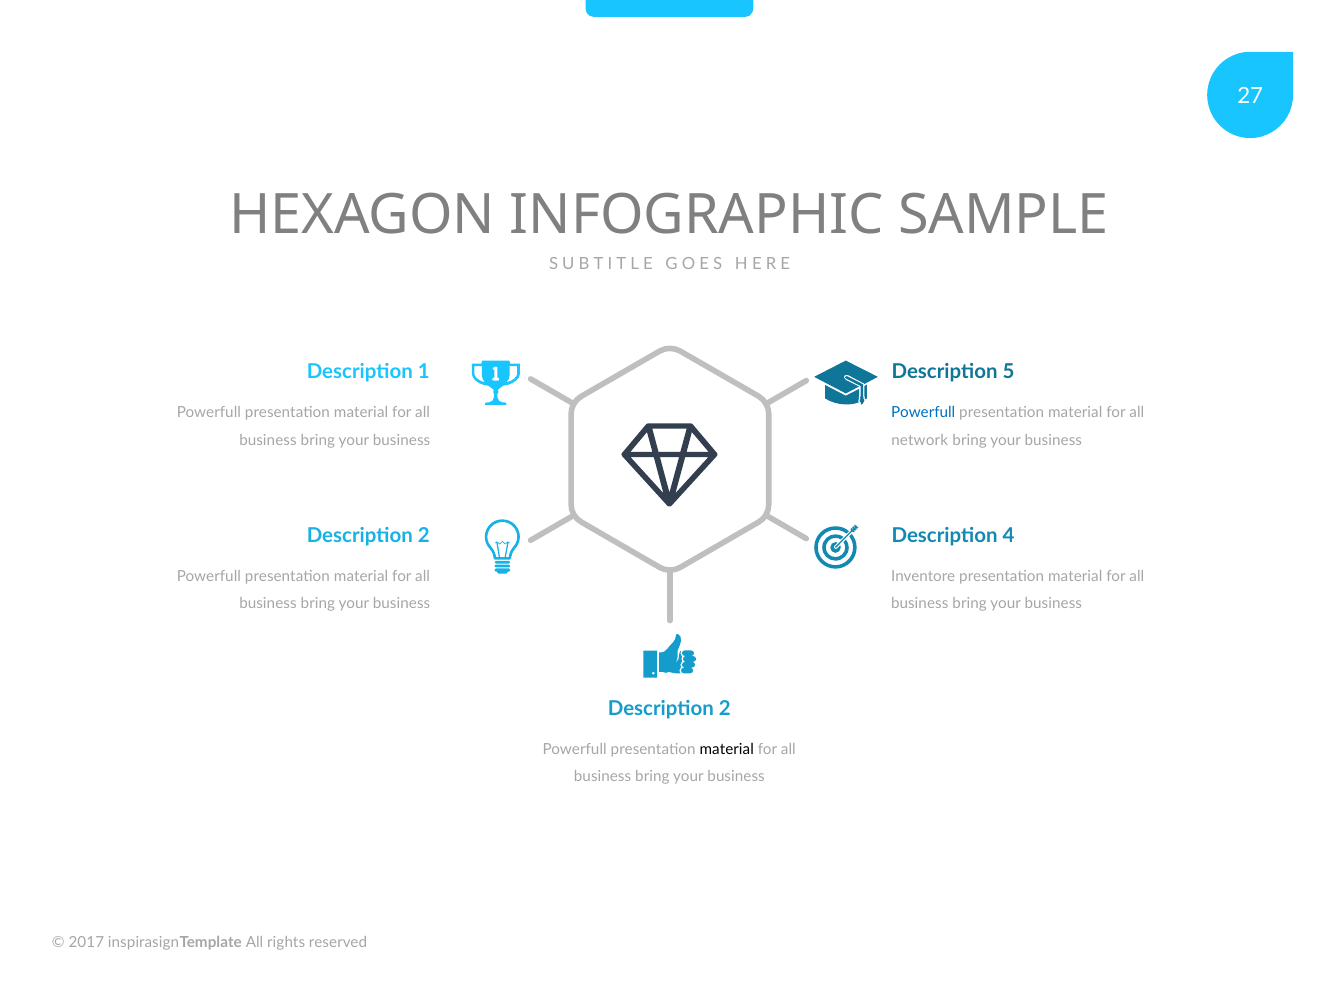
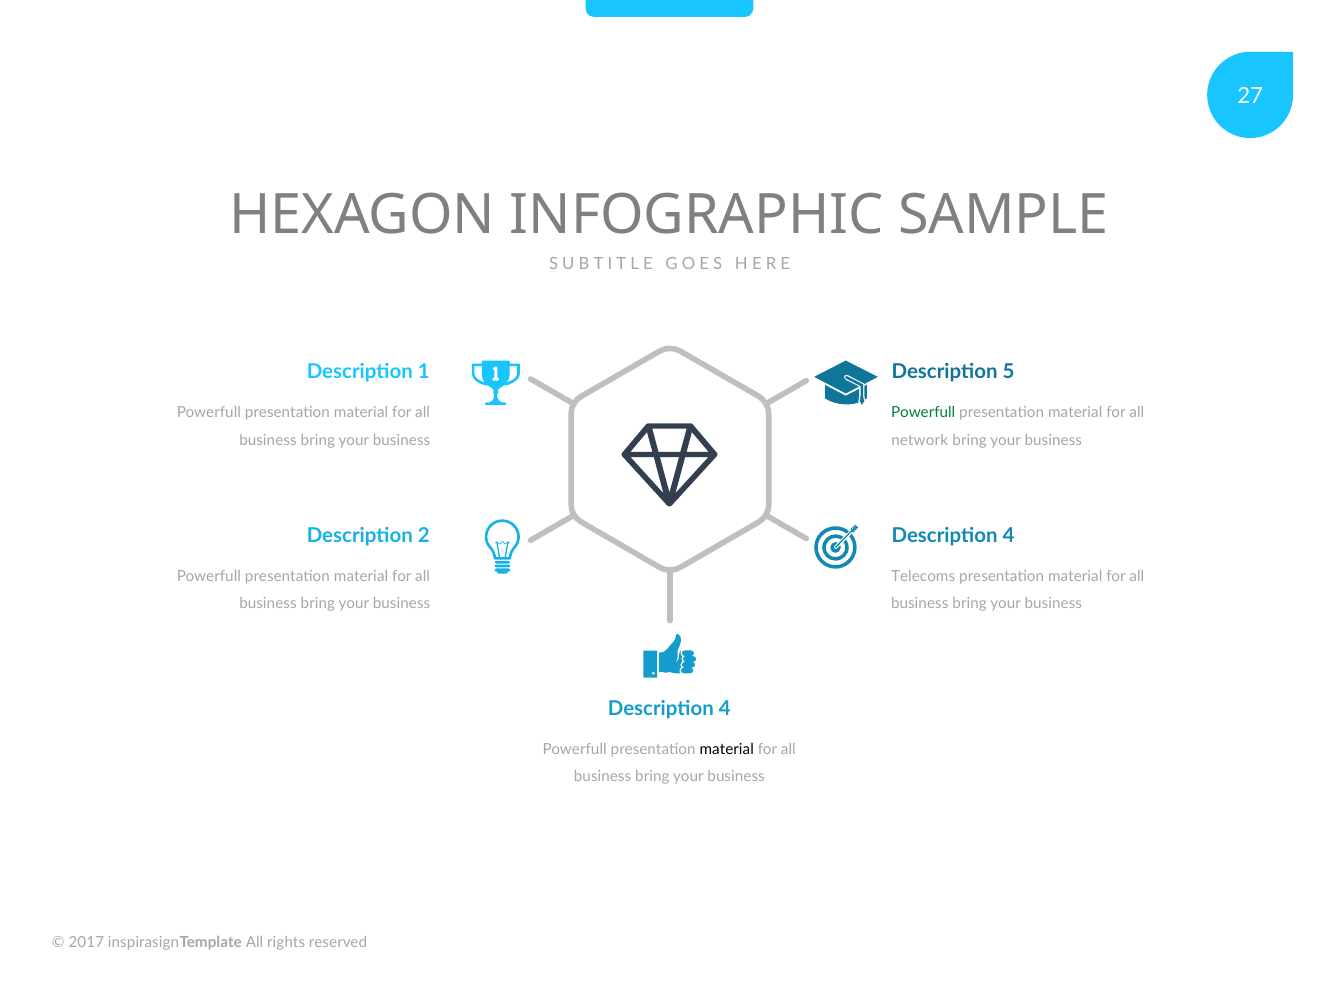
Powerfull colour: blue -> green (923, 413)
Inventore: Inventore -> Telecoms (923, 576)
2: 2 -> 4 (725, 709)
